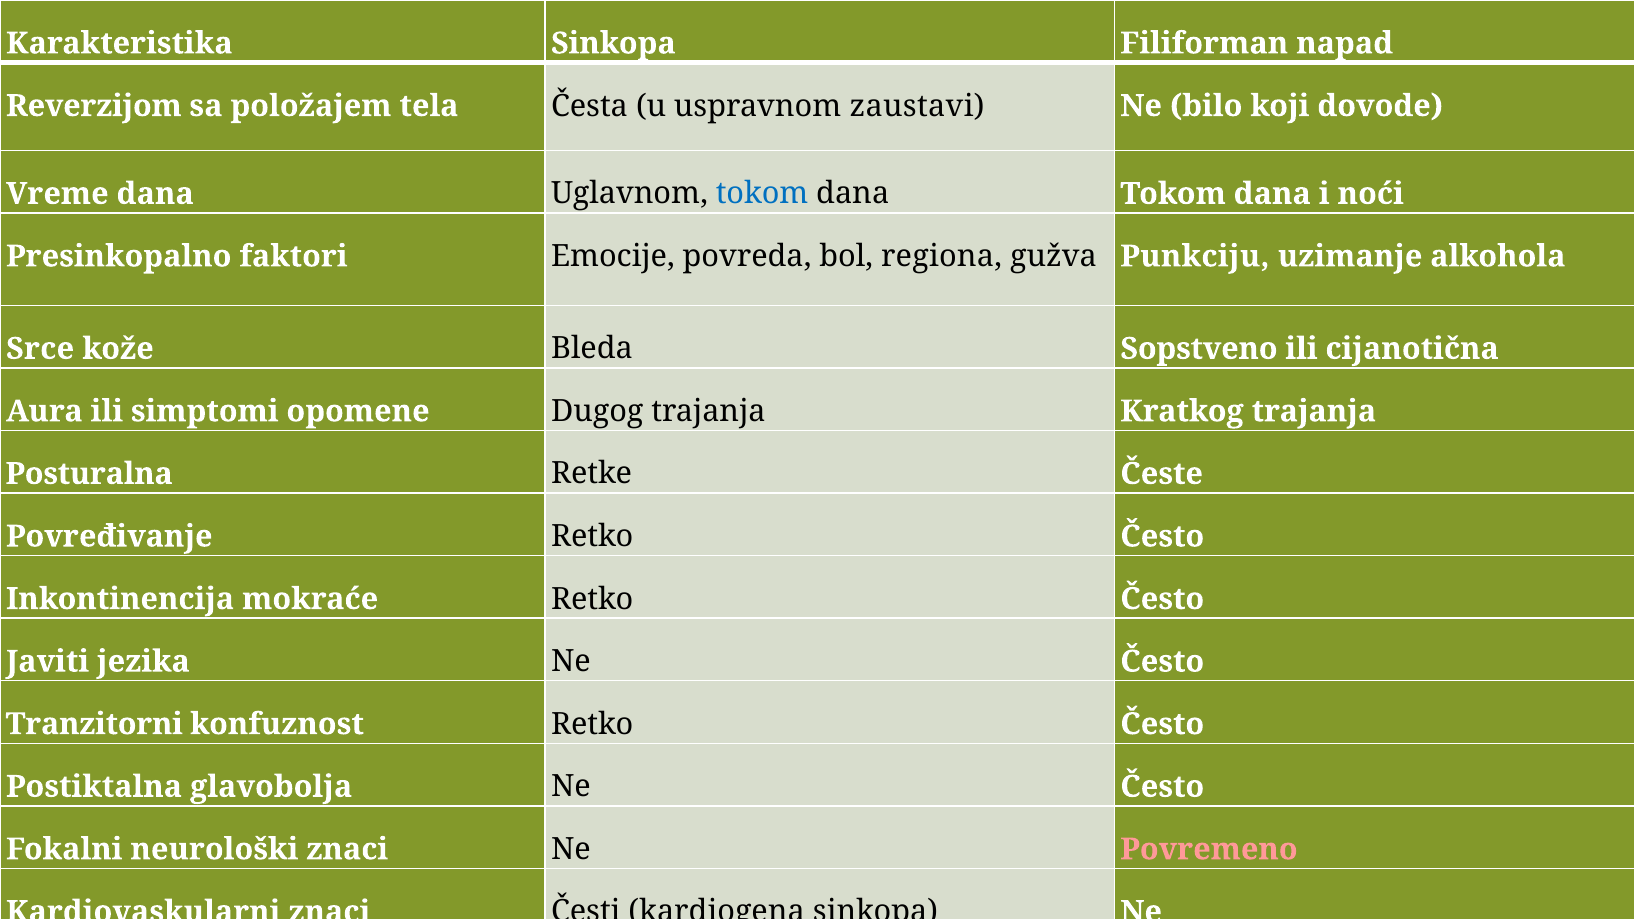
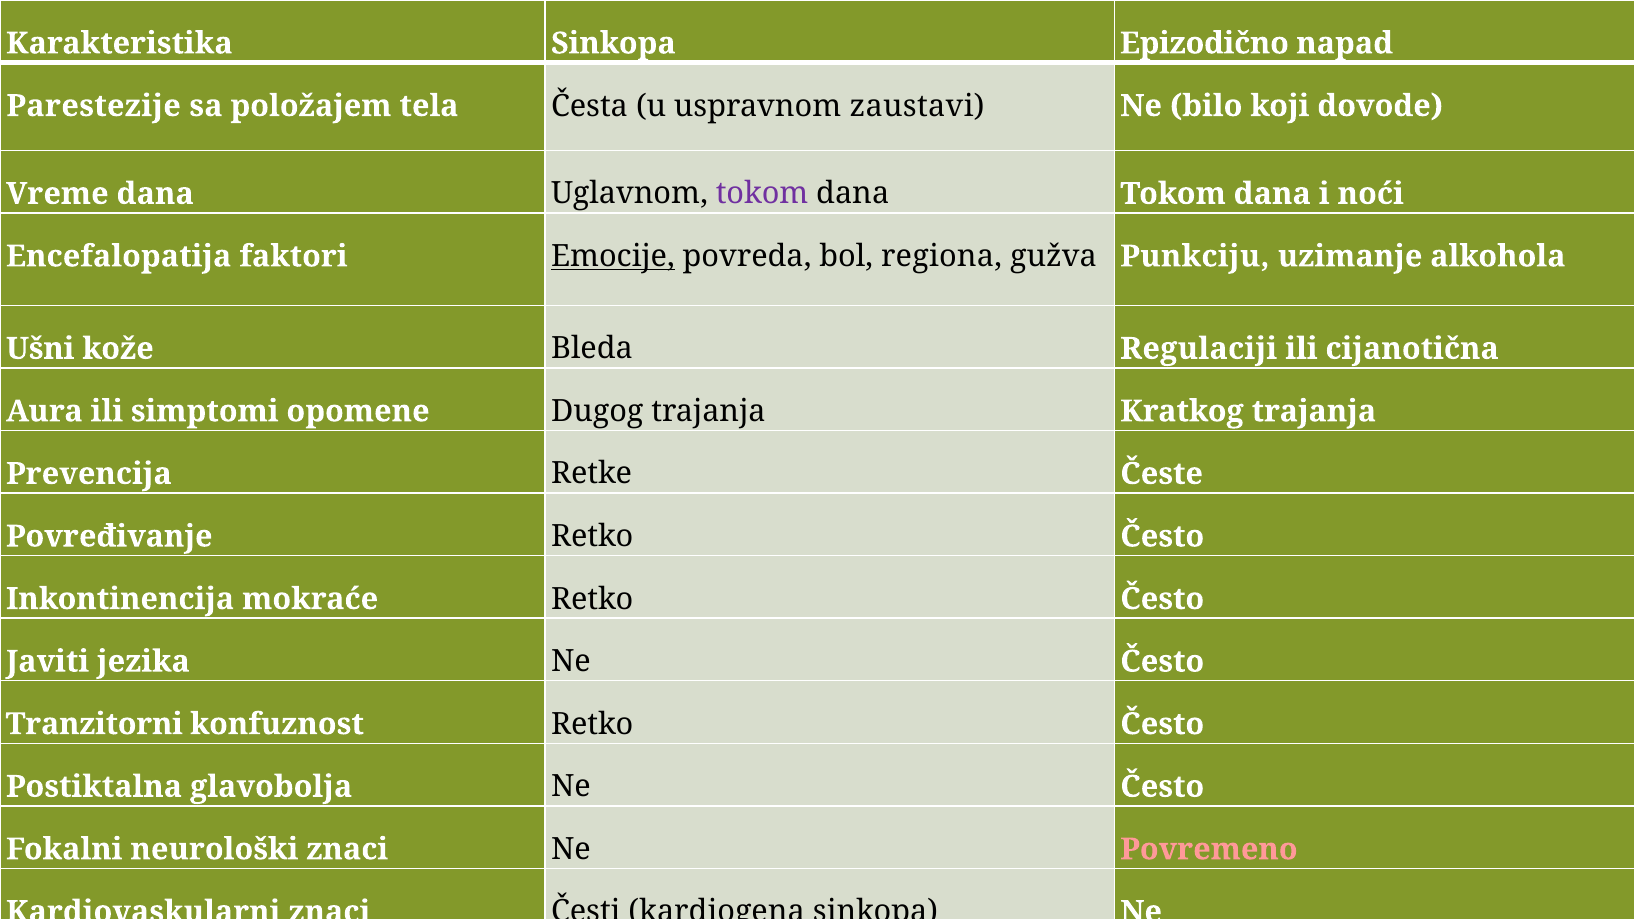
Filiforman: Filiforman -> Epizodično (1204, 43)
Reverzijom: Reverzijom -> Parestezije (94, 106)
tokom colour: blue -> purple (762, 194)
Presinkopalno: Presinkopalno -> Encefalopatija (119, 257)
Emocije underline: none -> present (613, 257)
Srce: Srce -> Ušni (40, 349)
Sopstveno: Sopstveno -> Regulaciji (1199, 349)
Posturalna: Posturalna -> Prevencija (89, 474)
